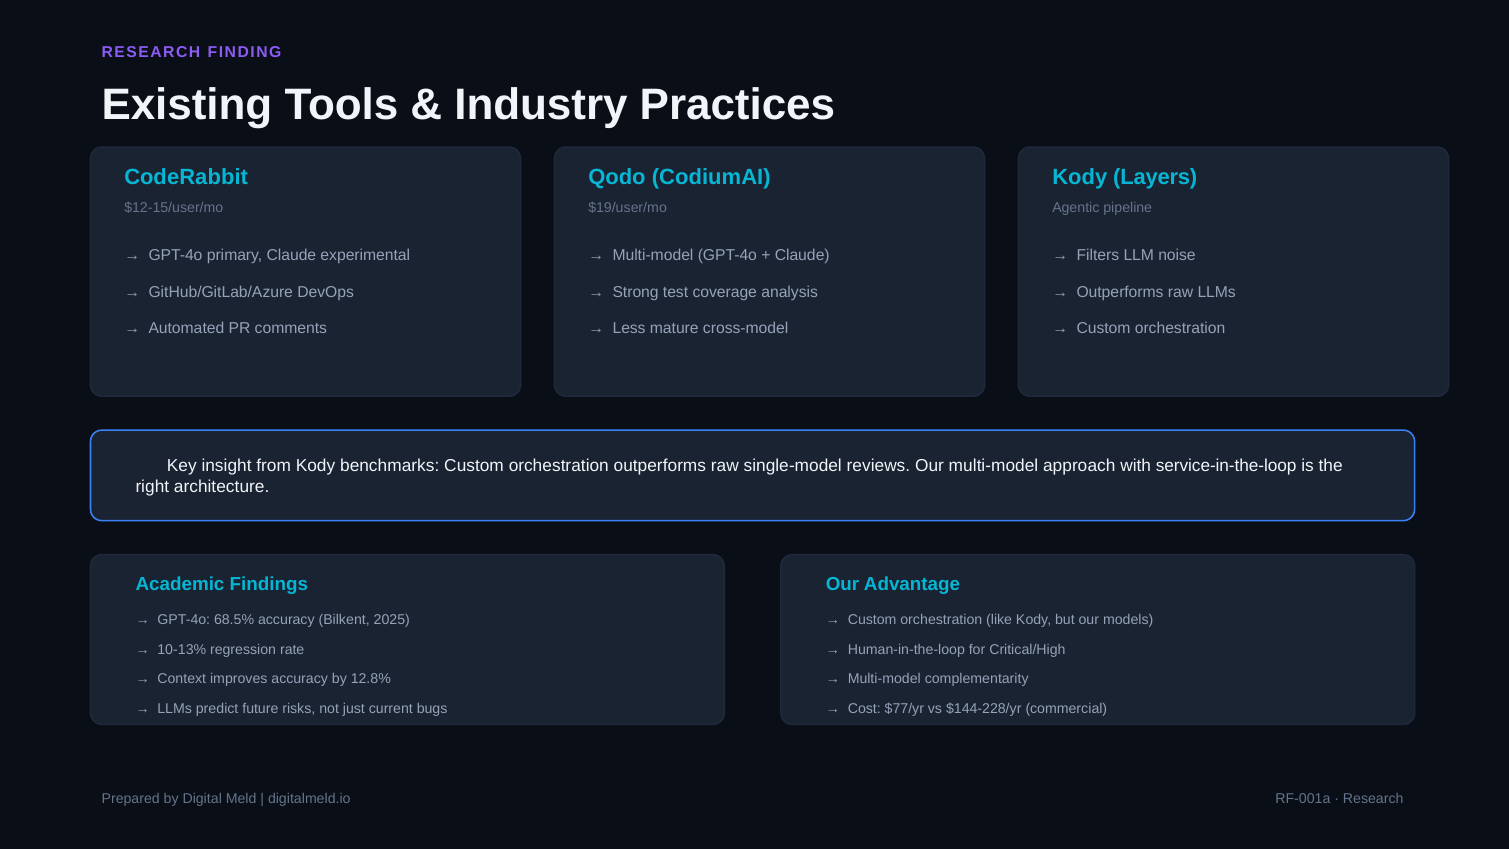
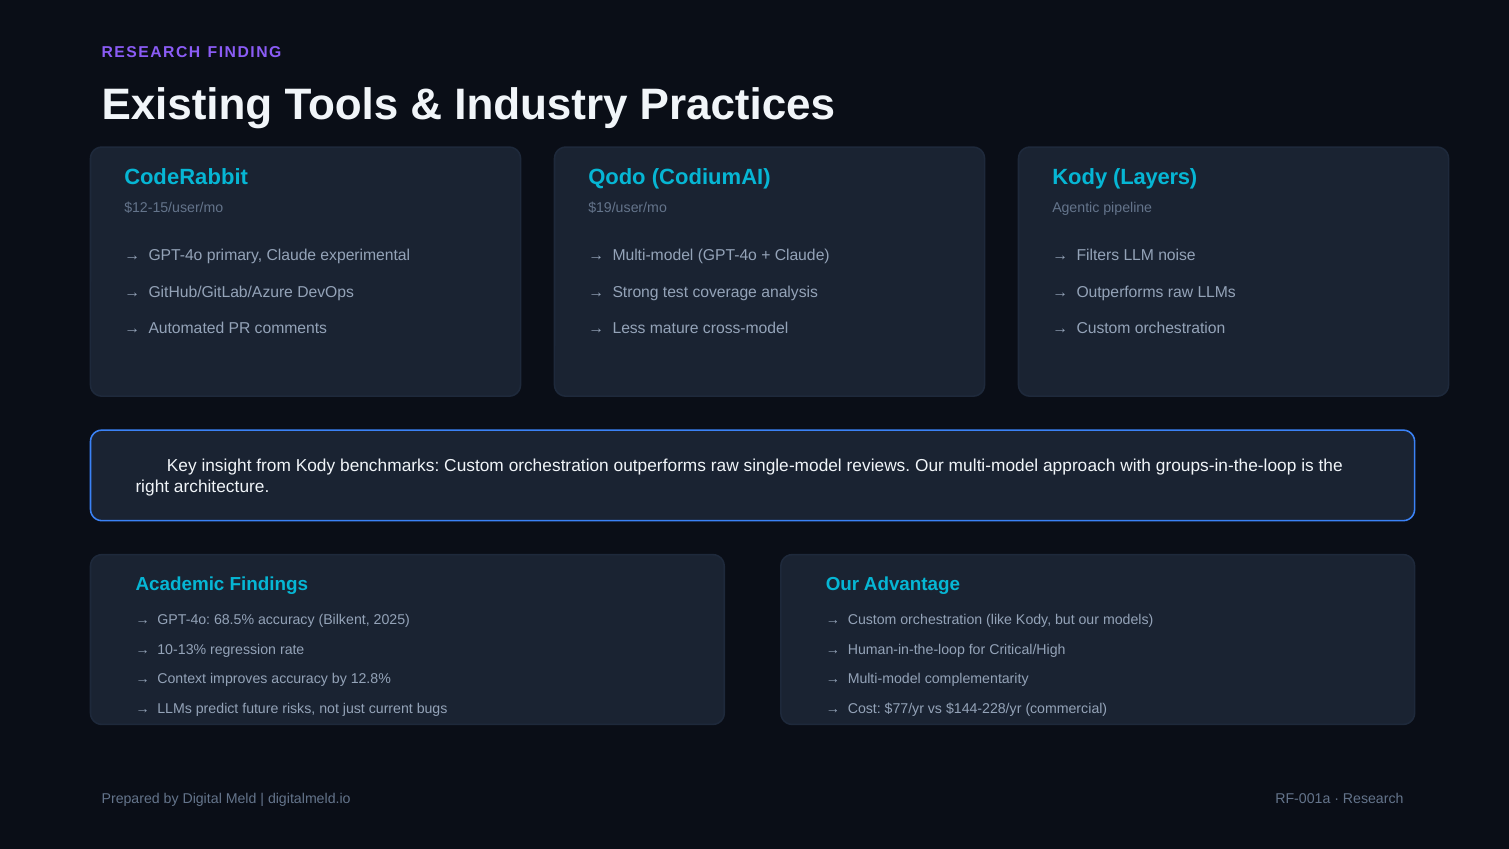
service-in-the-loop: service-in-the-loop -> groups-in-the-loop (1226, 466)
